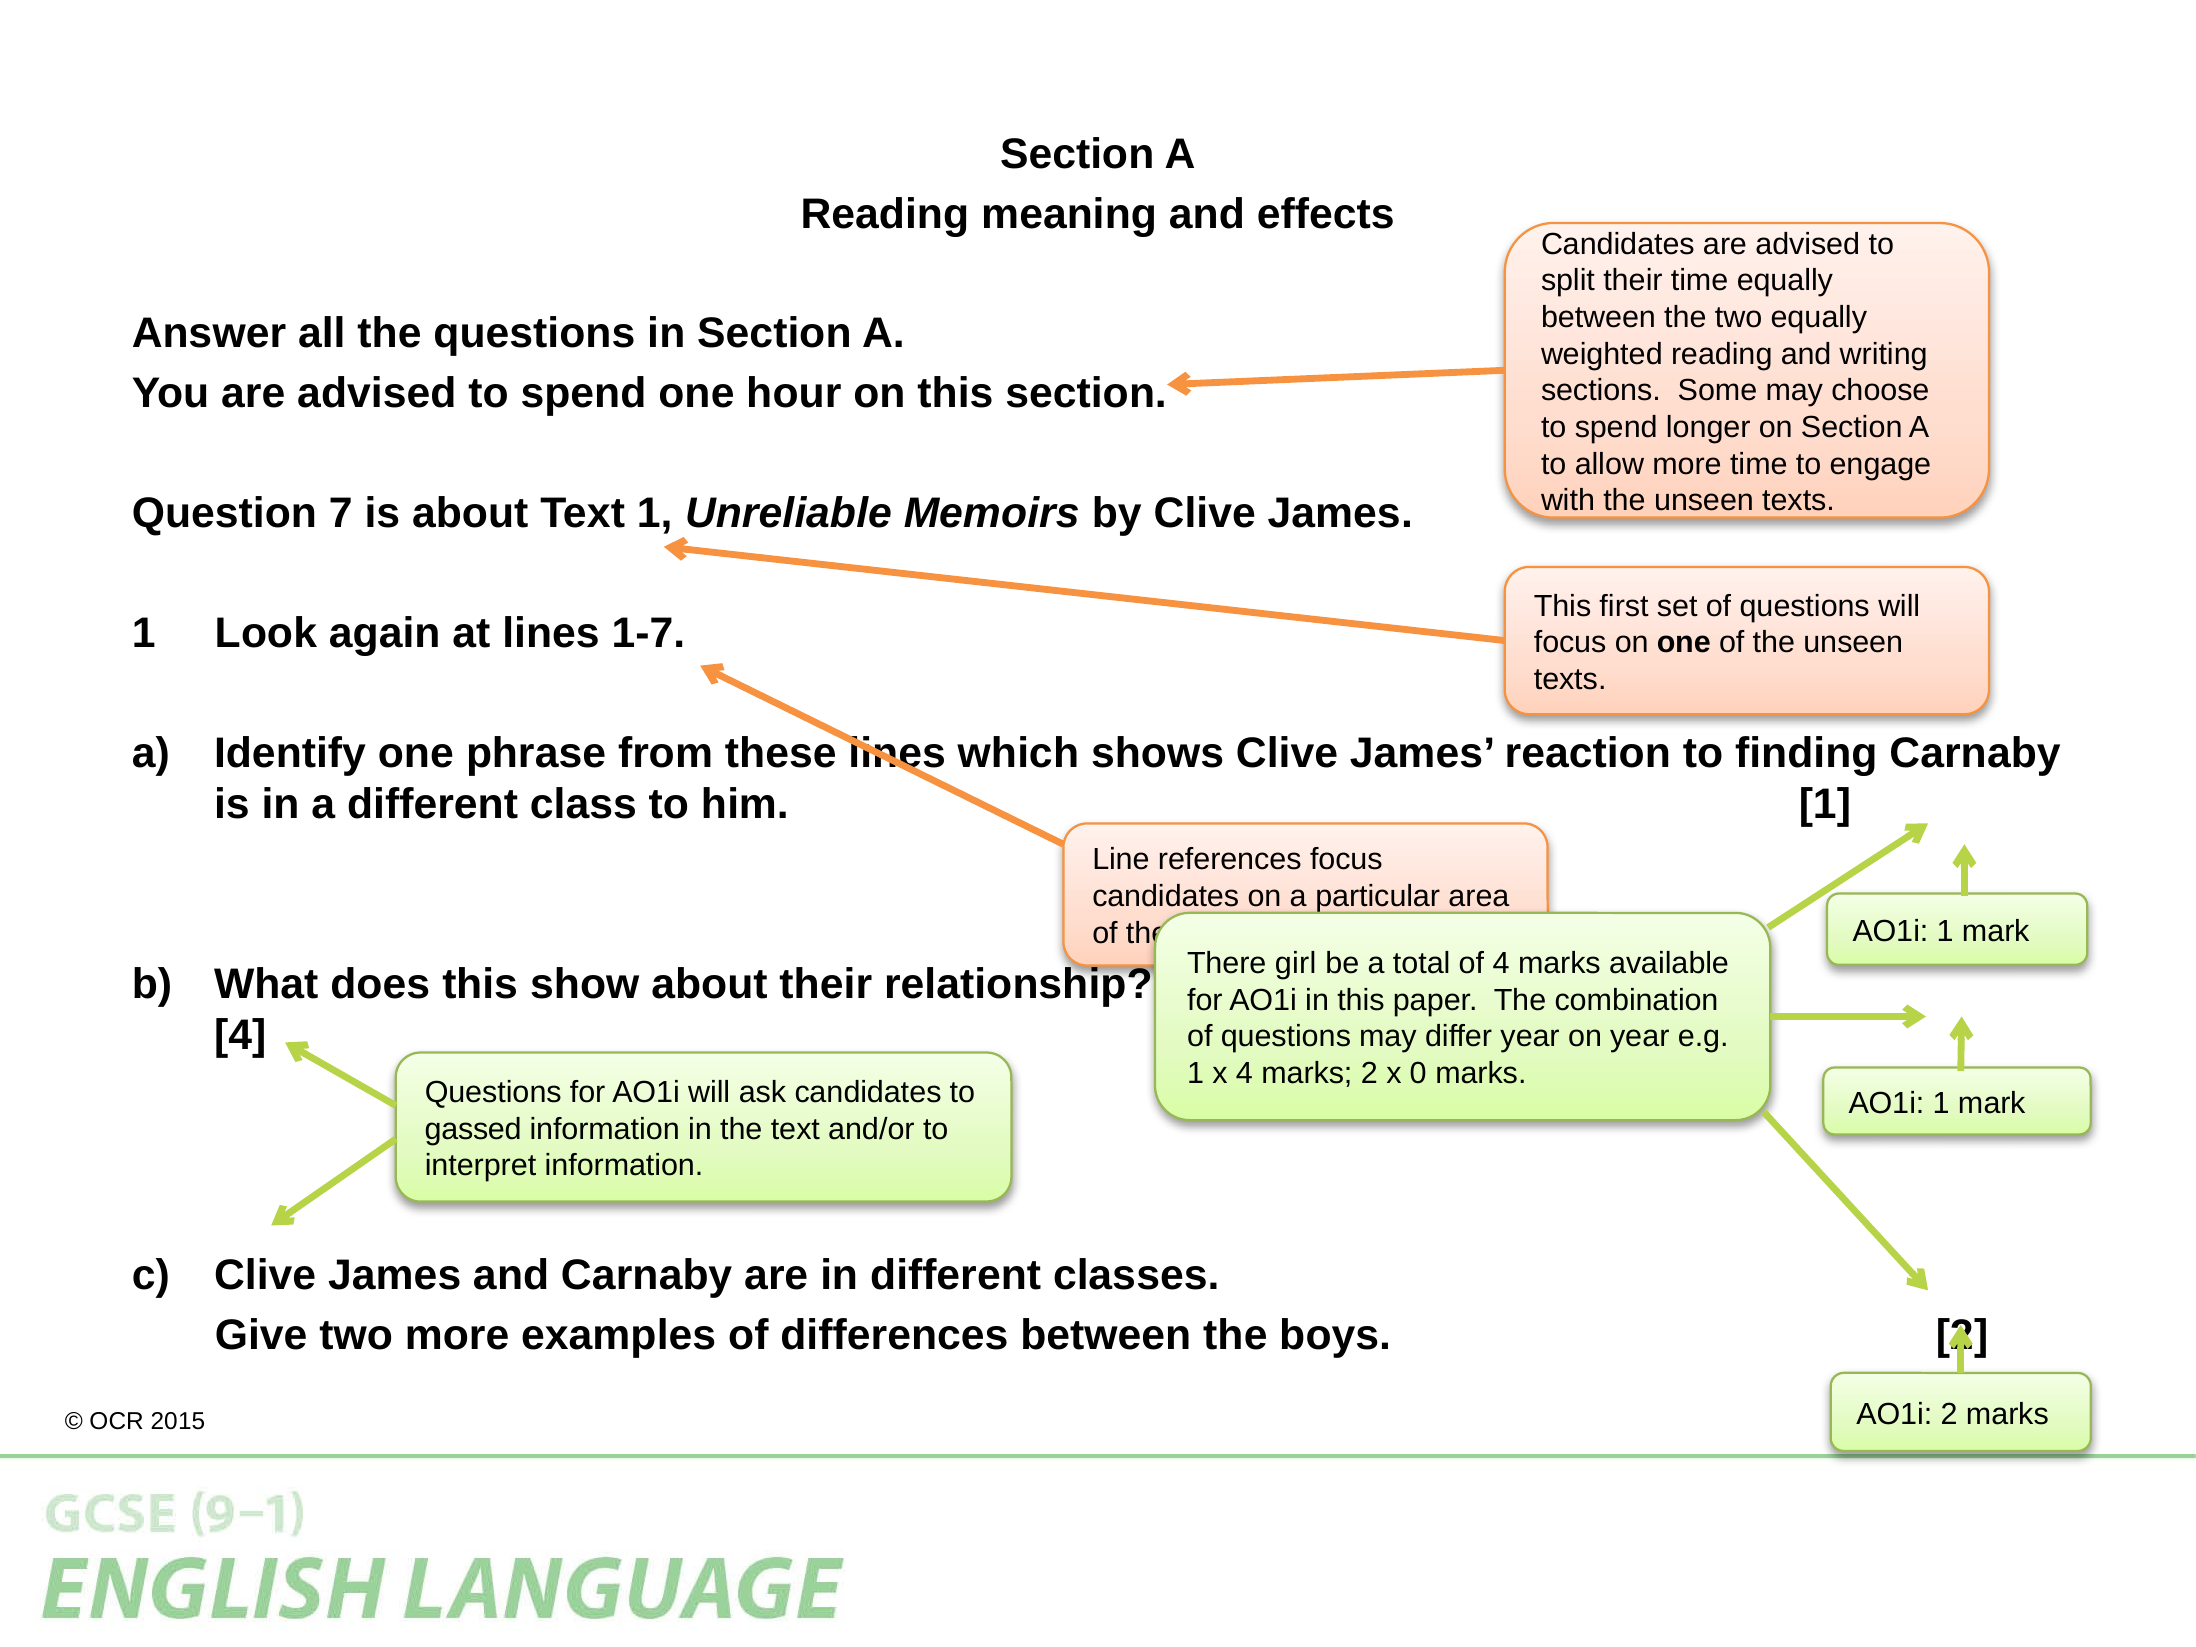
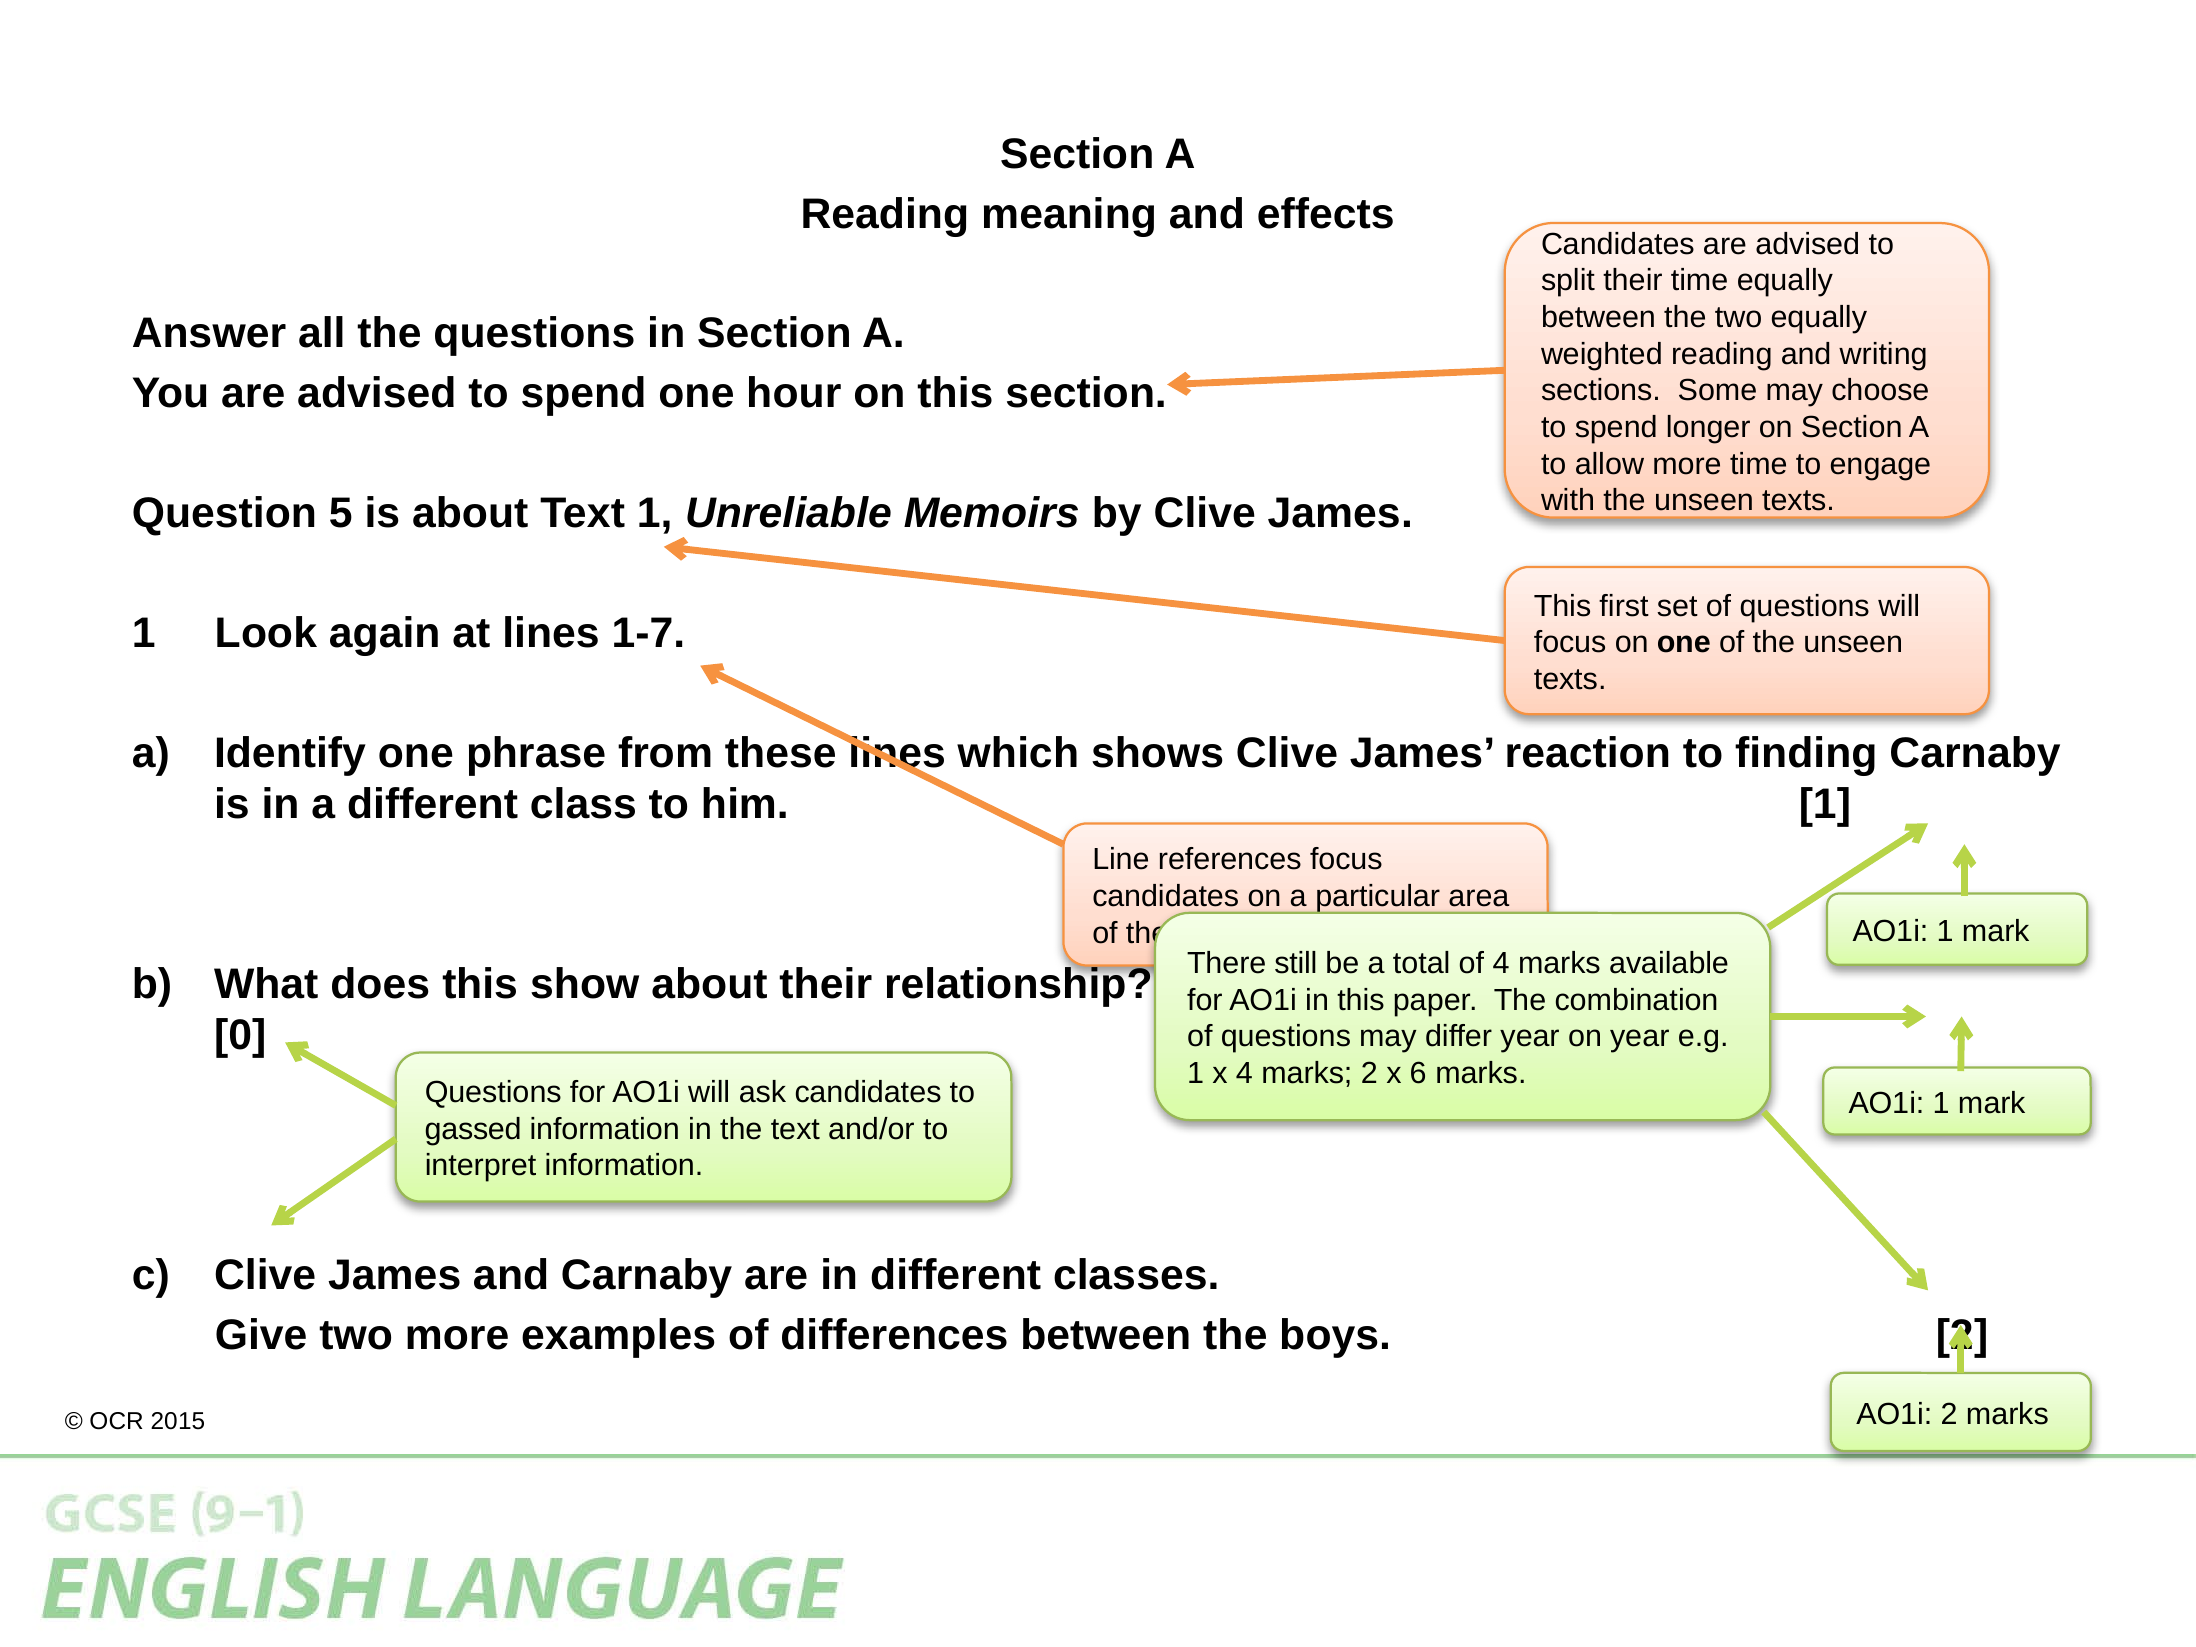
7: 7 -> 5 (341, 514)
girl: girl -> still (1296, 964)
4: 4 -> 0 (240, 1036)
0: 0 -> 6 (1418, 1074)
